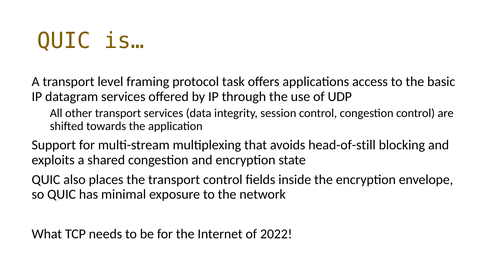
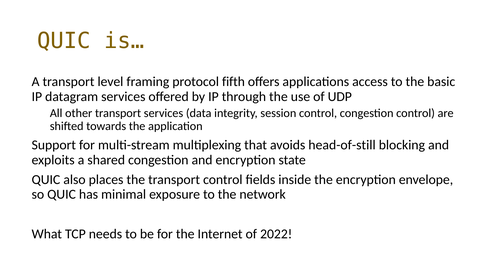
task: task -> fifth (233, 82)
